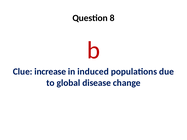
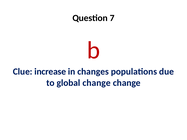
8: 8 -> 7 (112, 18)
induced: induced -> changes (93, 72)
global disease: disease -> change (97, 83)
